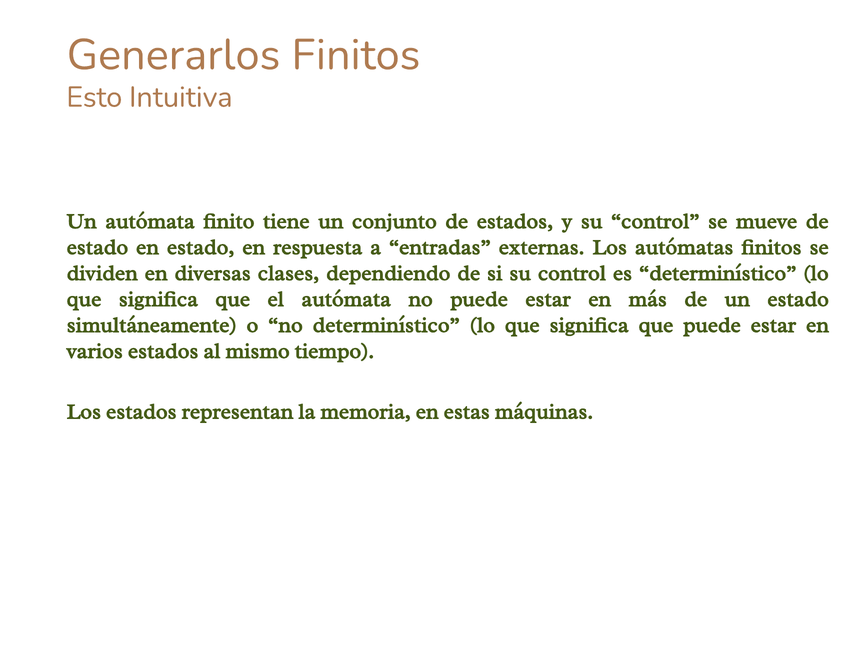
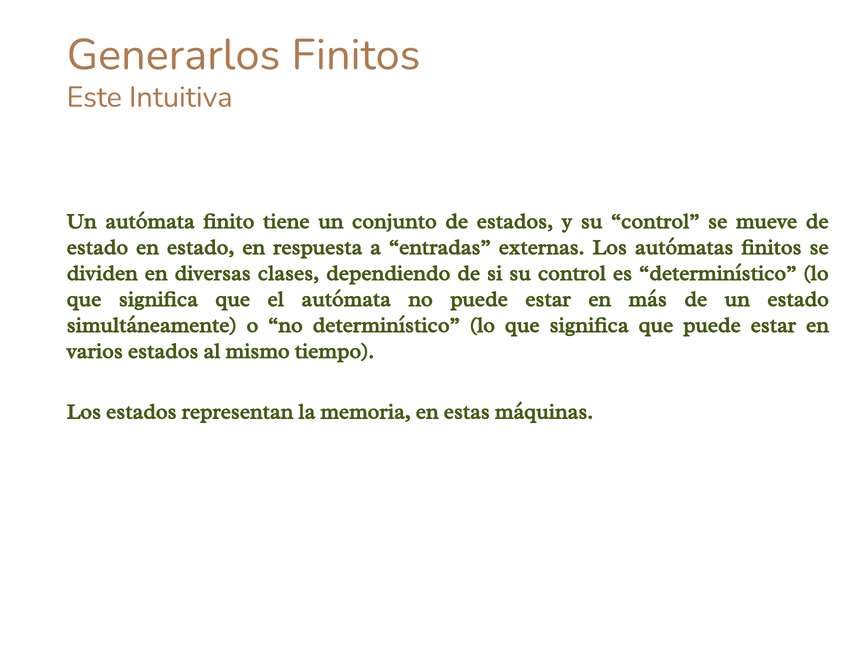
Esto: Esto -> Este (94, 97)
